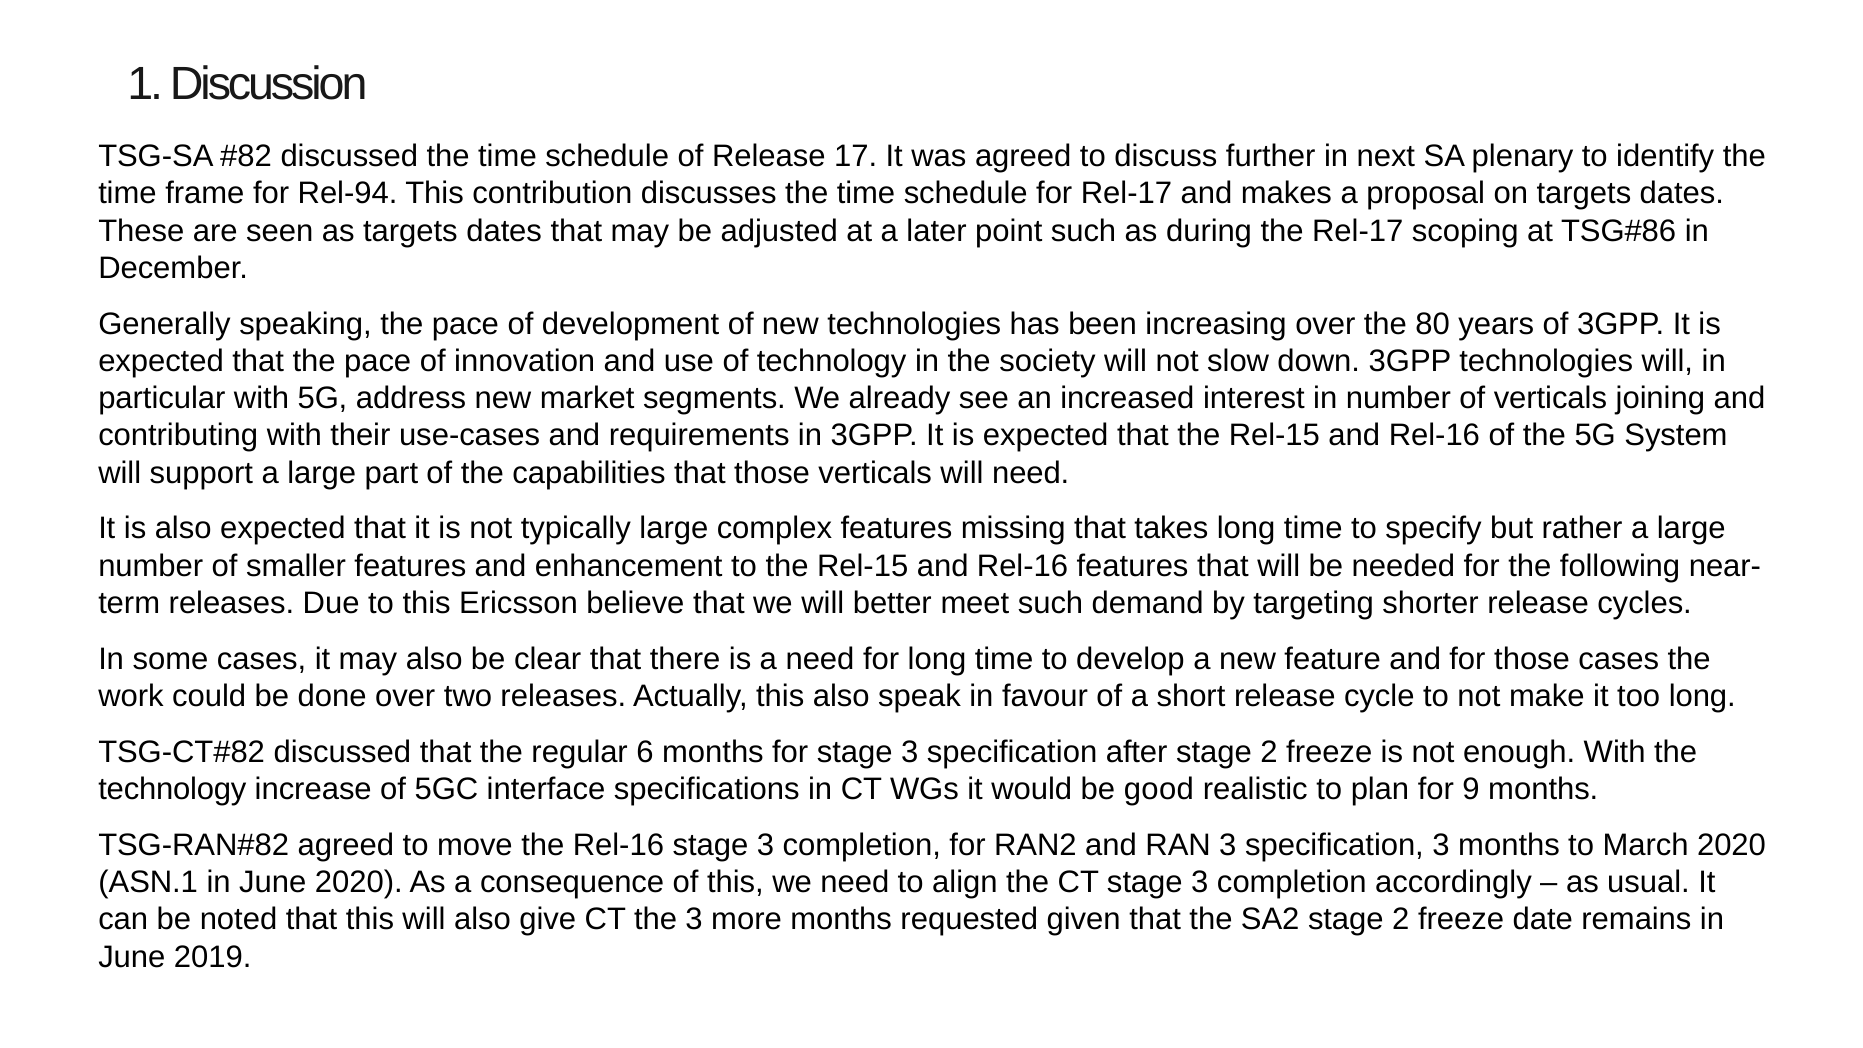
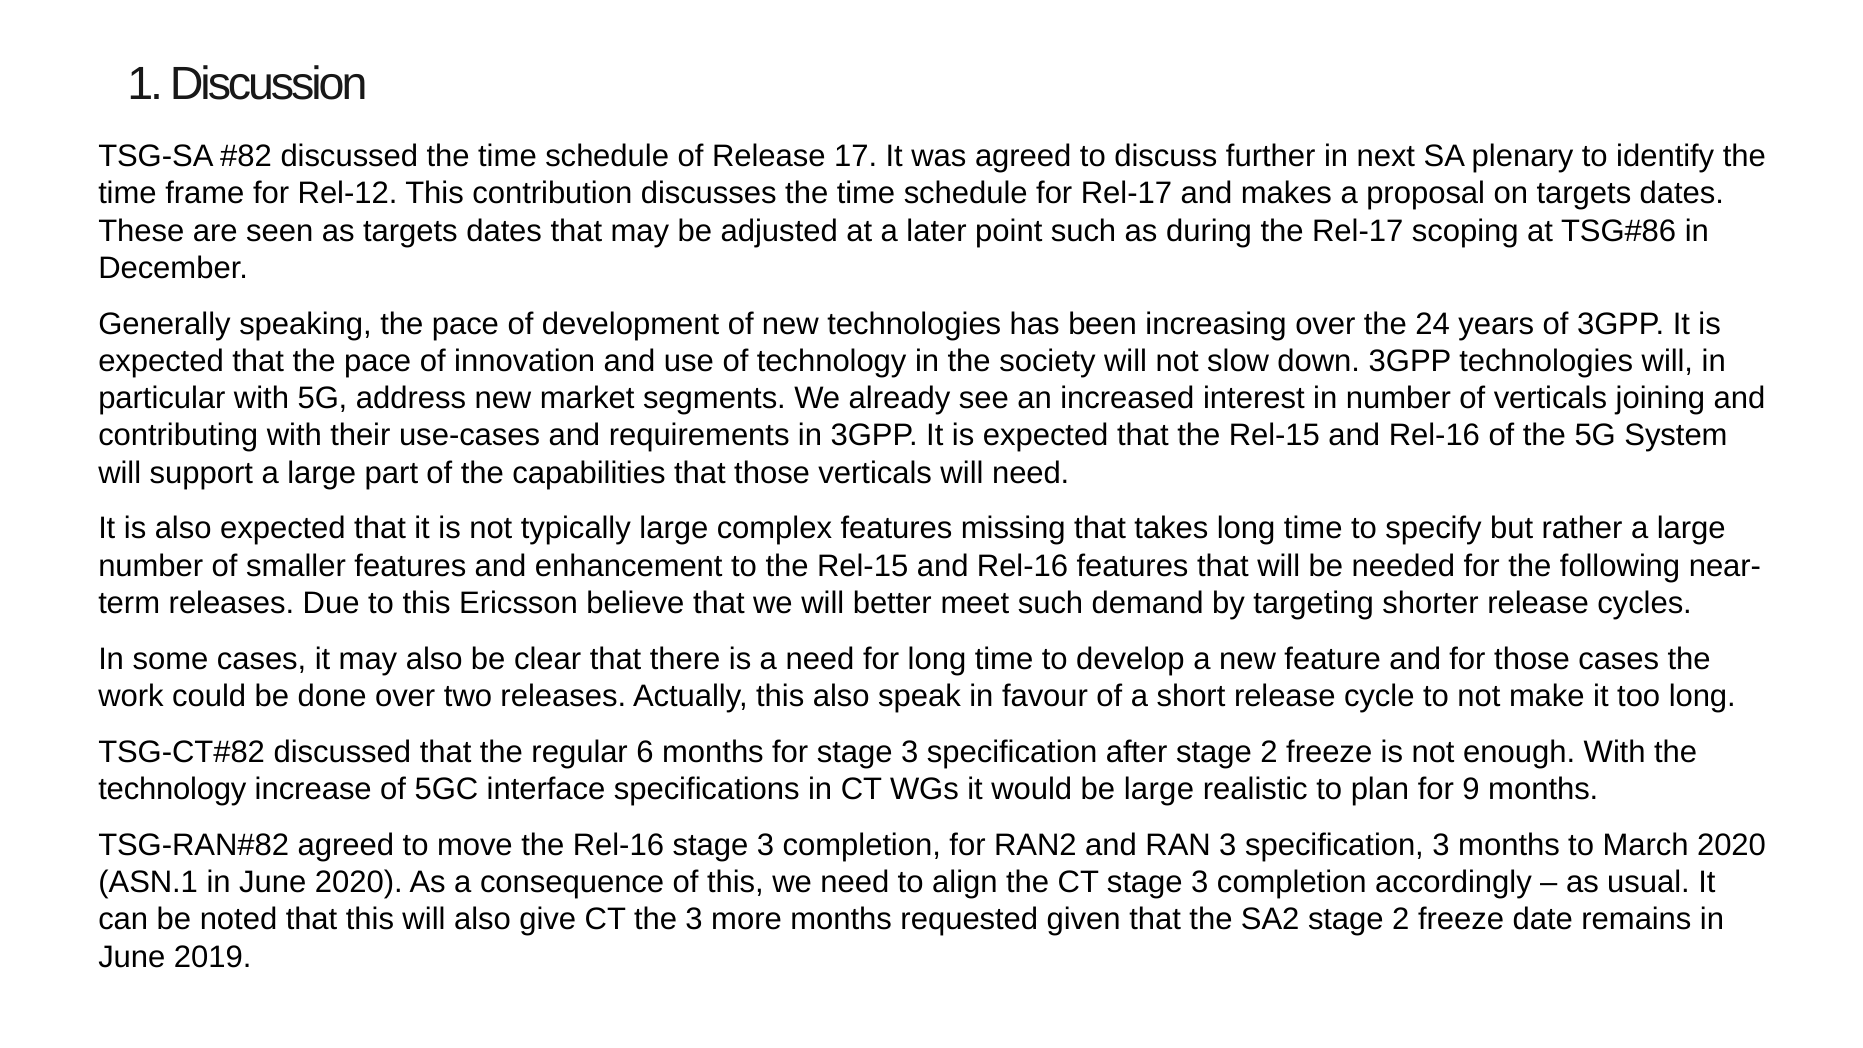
Rel-94: Rel-94 -> Rel-12 (348, 194)
80: 80 -> 24 (1433, 324)
be good: good -> large (1159, 789)
